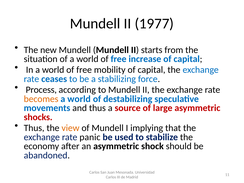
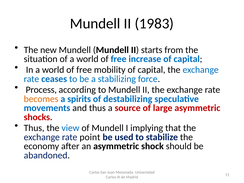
1977: 1977 -> 1983 (154, 24)
world: world -> spirits (79, 99)
view colour: orange -> blue (70, 128)
panic: panic -> point (90, 137)
